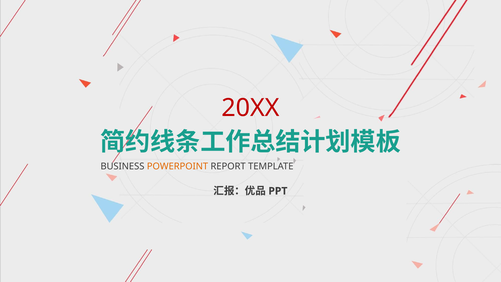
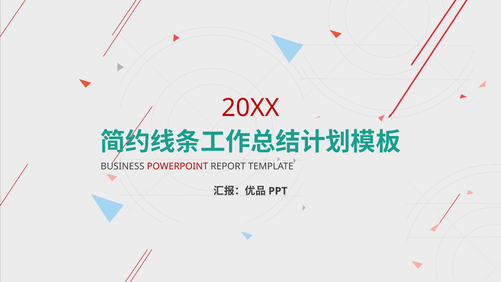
POWERPOINT colour: orange -> red (178, 166)
